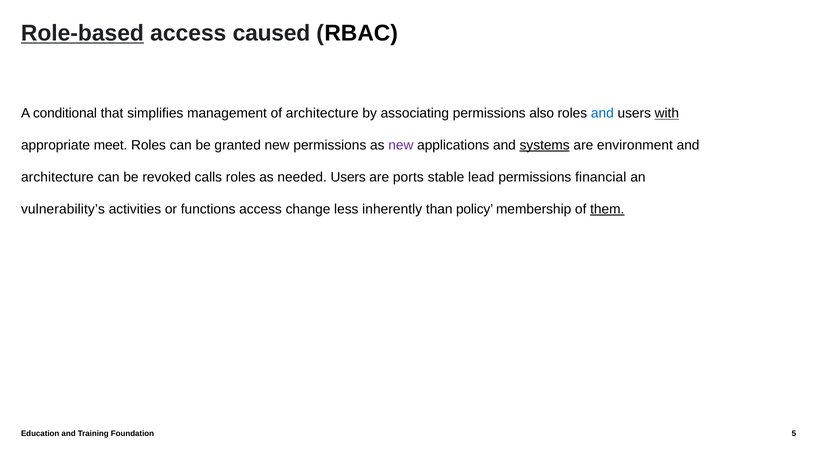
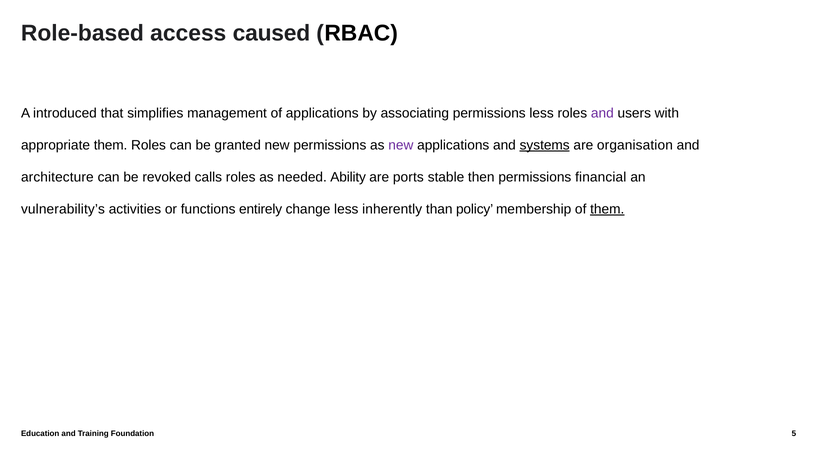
Role-based underline: present -> none (82, 33)
conditional: conditional -> introduced (65, 113)
of architecture: architecture -> applications (322, 113)
permissions also: also -> less (542, 113)
and colour: blue -> purple (602, 113)
with underline: present -> none (667, 113)
appropriate meet: meet -> them (111, 145)
environment: environment -> organisation (635, 145)
needed Users: Users -> Ability (348, 177)
lead: lead -> then (481, 177)
functions access: access -> entirely (261, 209)
